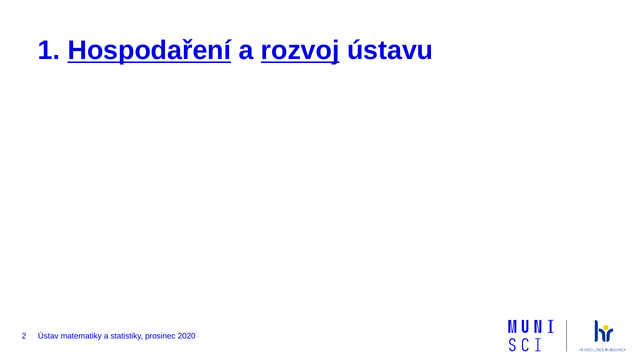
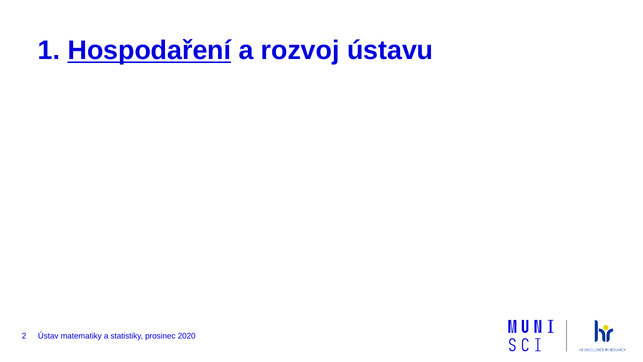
rozvoj underline: present -> none (300, 51)
